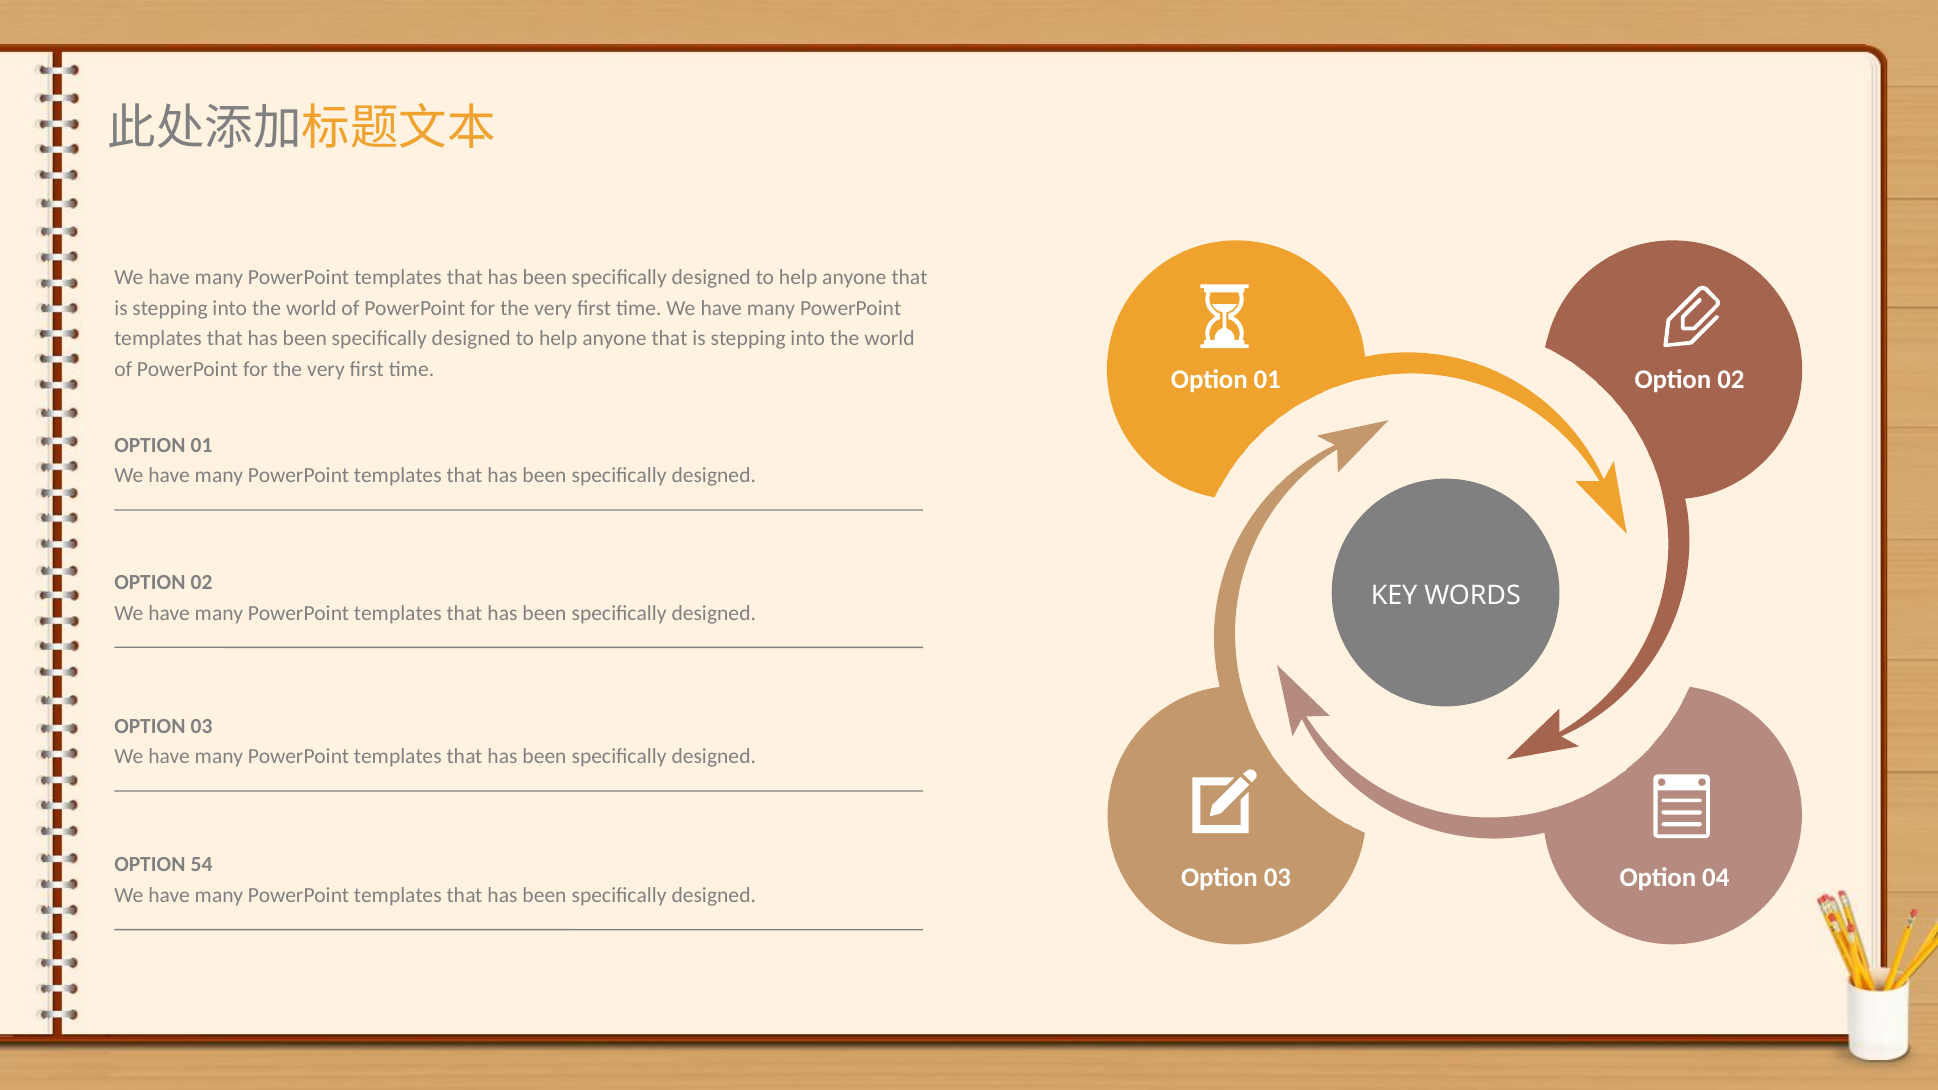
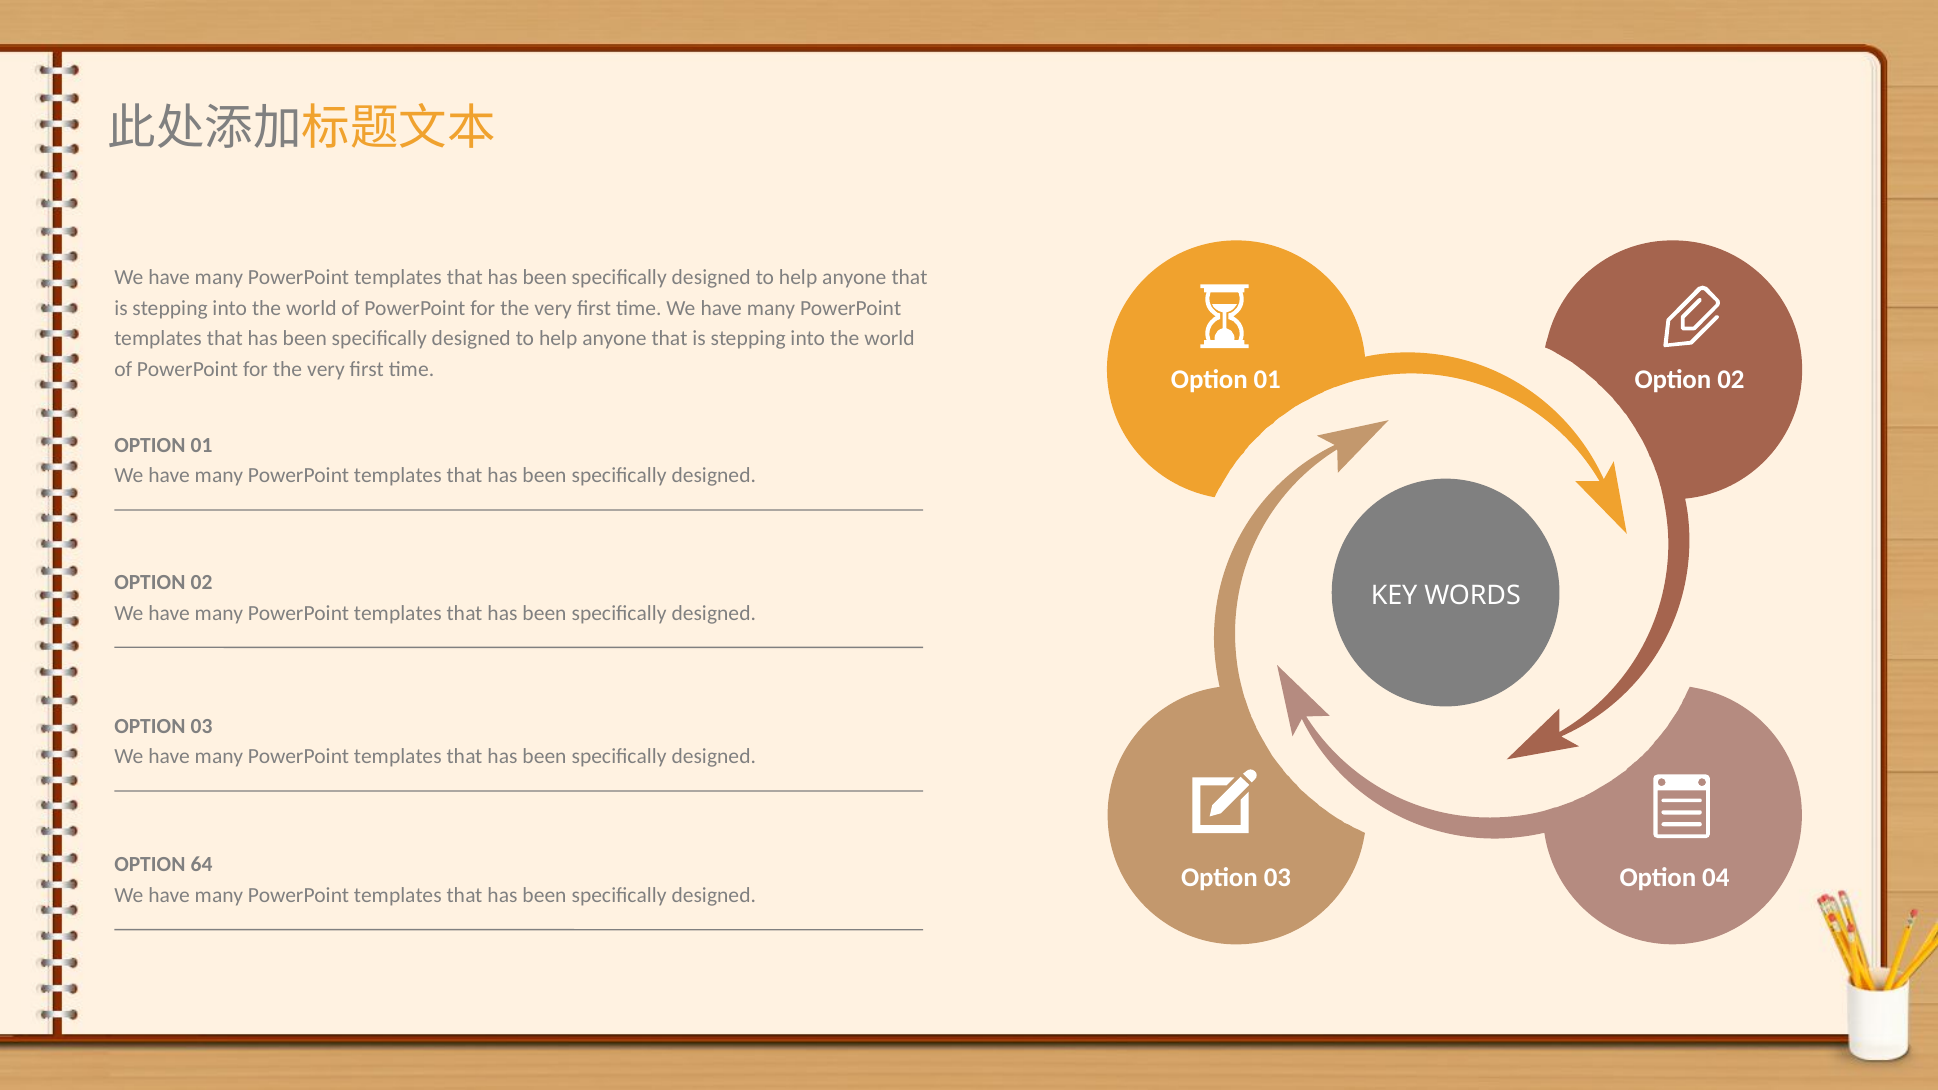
54: 54 -> 64 (202, 865)
